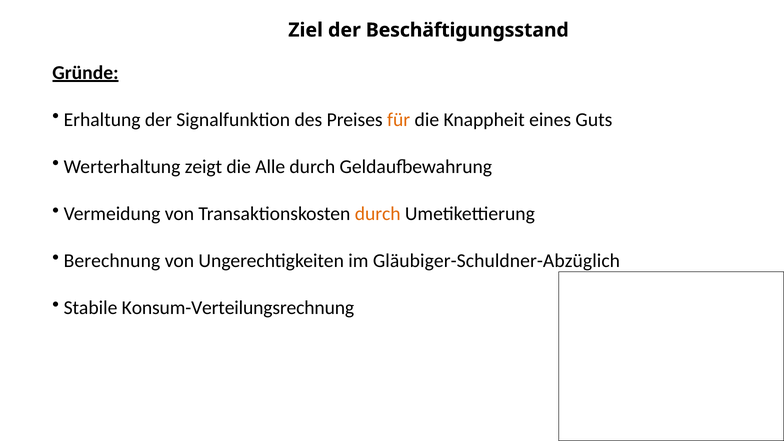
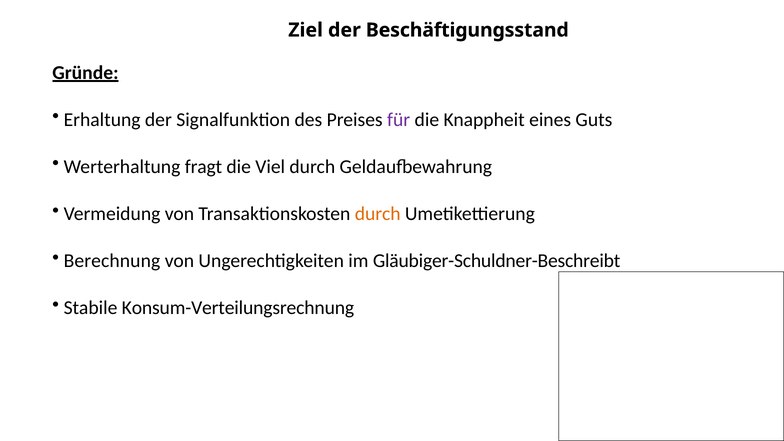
für colour: orange -> purple (399, 120)
zeigt: zeigt -> fragt (203, 167)
Alle: Alle -> Viel (270, 167)
Gläubiger-Schuldner-Abzüglich: Gläubiger-Schuldner-Abzüglich -> Gläubiger-Schuldner-Beschreibt (497, 261)
